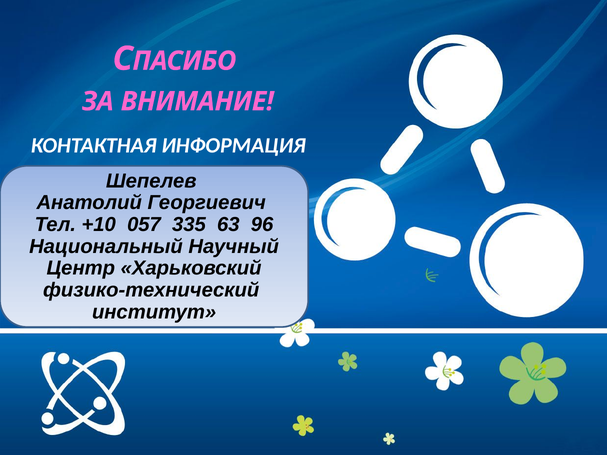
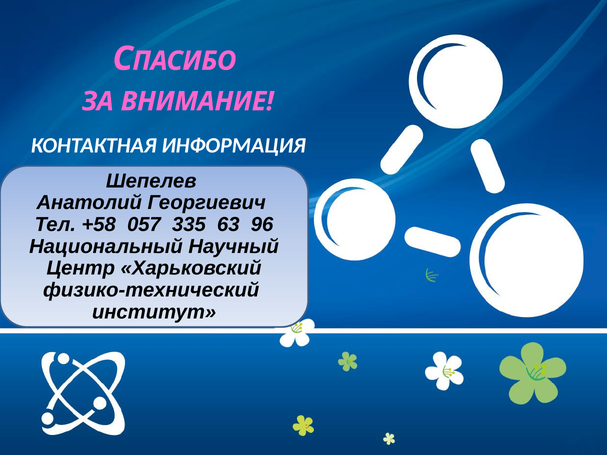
+10: +10 -> +58 (99, 225)
